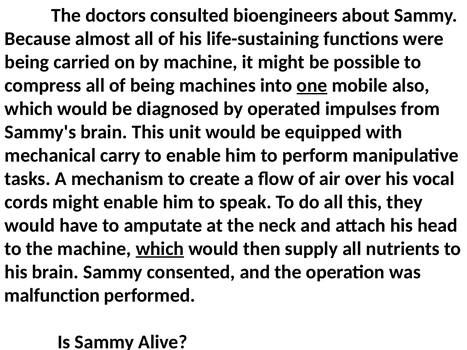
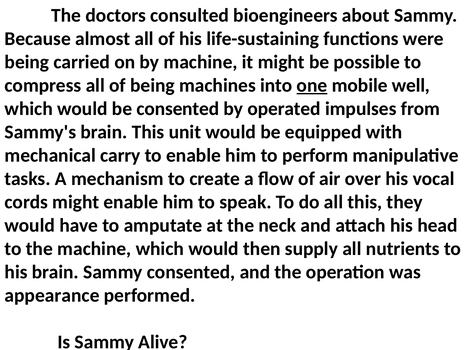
also: also -> well (411, 85)
be diagnosed: diagnosed -> consented (178, 109)
which underline: present -> none (160, 249)
malfunction: malfunction -> appearance (52, 296)
